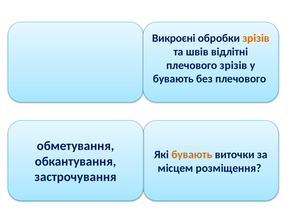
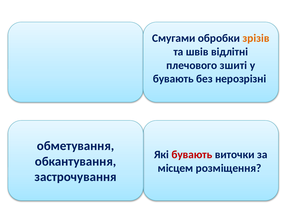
Викроєні: Викроєні -> Смугами (174, 38)
плечового зрізів: зрізів -> зшиті (233, 65)
без плечового: плечового -> нерозрізні (241, 79)
бувають colour: orange -> red (192, 155)
